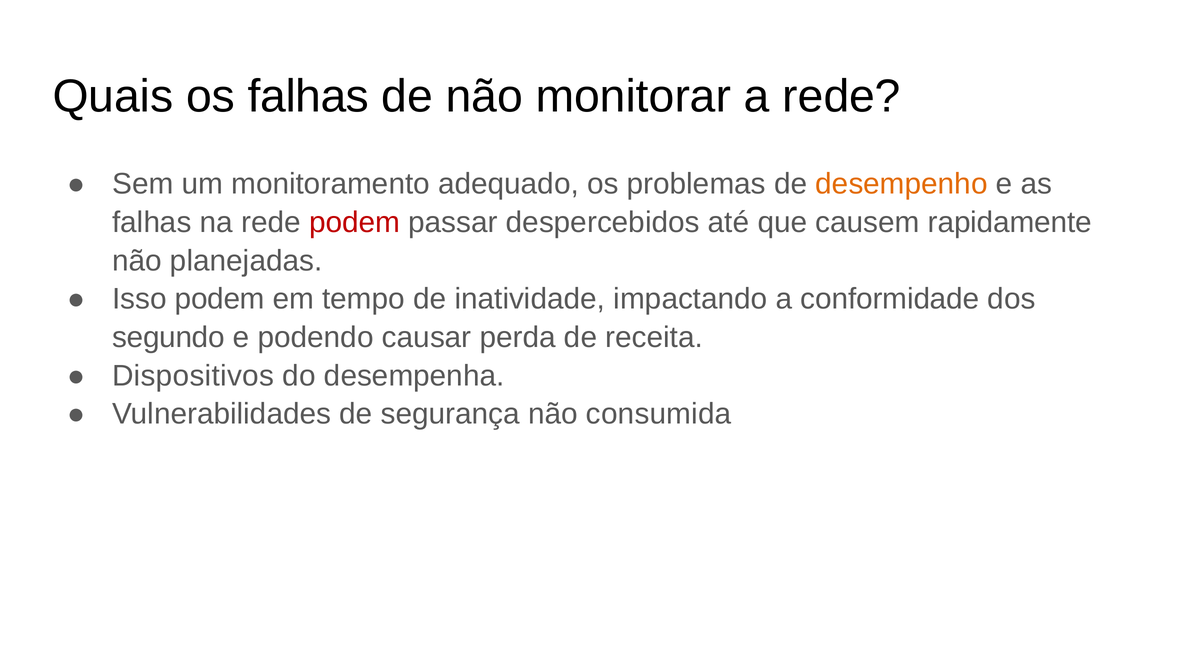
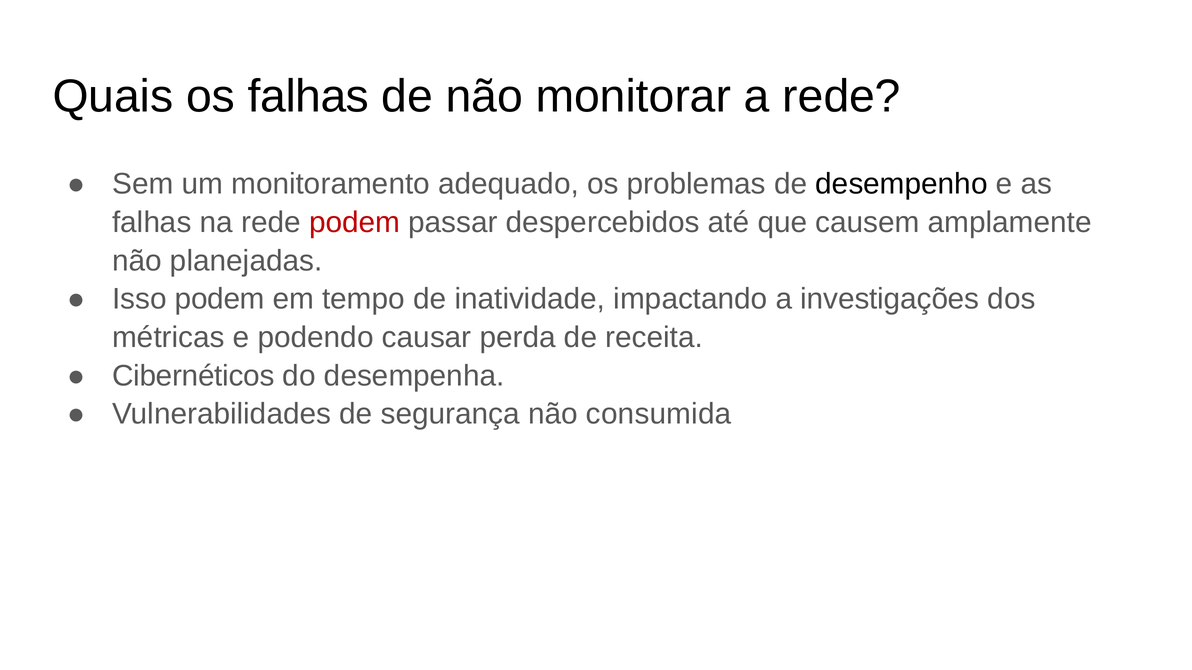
desempenho colour: orange -> black (902, 184)
rapidamente: rapidamente -> amplamente (1010, 223)
conformidade: conformidade -> investigações (890, 299)
segundo: segundo -> métricas (168, 338)
Dispositivos: Dispositivos -> Cibernéticos (193, 376)
